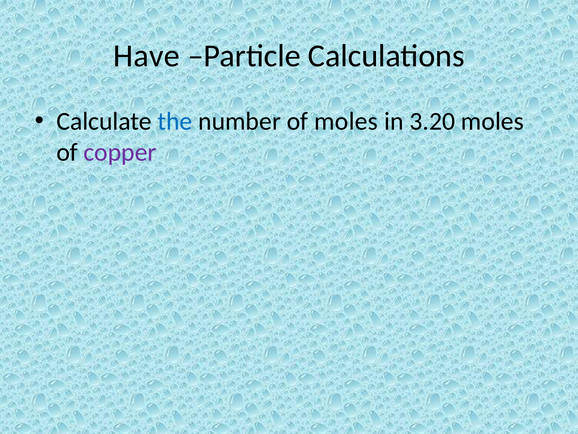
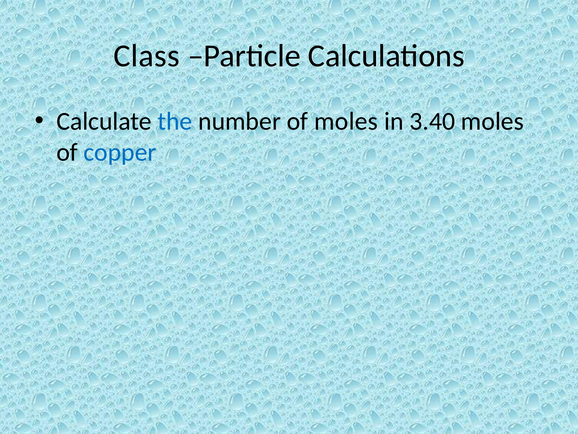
Have: Have -> Class (147, 56)
3.20: 3.20 -> 3.40 (432, 121)
copper colour: purple -> blue (120, 152)
